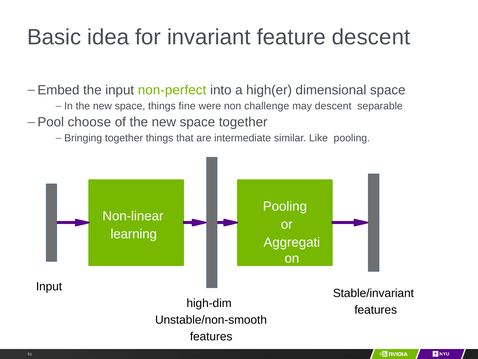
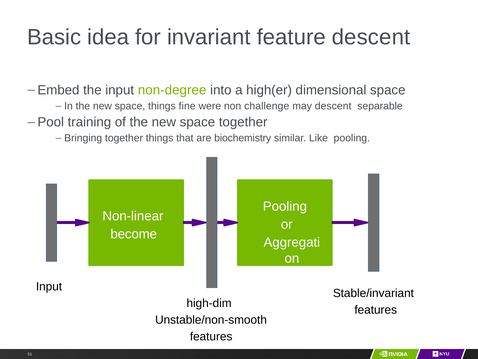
non-perfect: non-perfect -> non-degree (172, 90)
choose: choose -> training (89, 122)
intermediate: intermediate -> biochemistry (243, 138)
learning: learning -> become (134, 234)
